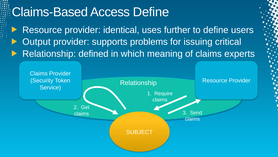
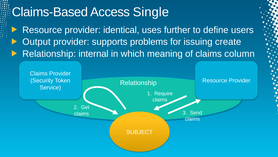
Access Define: Define -> Single (151, 12)
critical: critical -> create (228, 42)
defined: defined -> internal (93, 54)
experts: experts -> column (240, 54)
